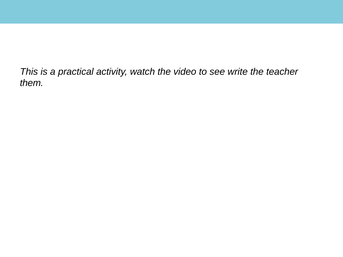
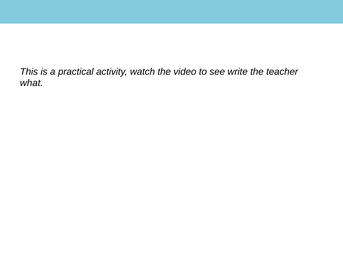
them: them -> what (32, 83)
